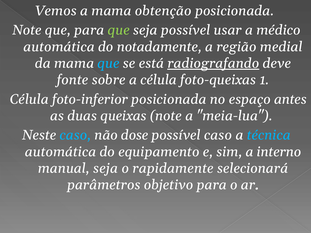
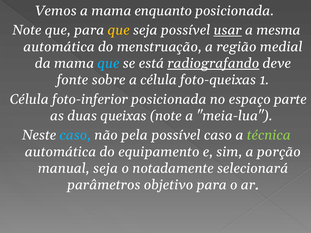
obtenção: obtenção -> enquanto (163, 11)
que colour: light green -> yellow (119, 30)
usar underline: none -> present (228, 30)
médico: médico -> mesma (278, 30)
notadamente: notadamente -> menstruação (159, 47)
antes: antes -> parte (290, 99)
dose: dose -> pela (135, 135)
técnica colour: light blue -> light green (269, 135)
interno: interno -> porção (279, 152)
rapidamente: rapidamente -> notadamente (173, 169)
